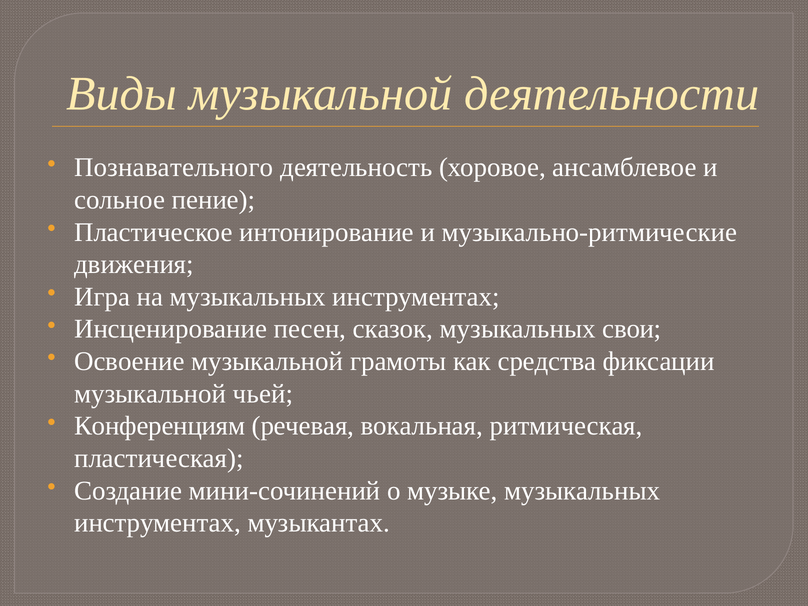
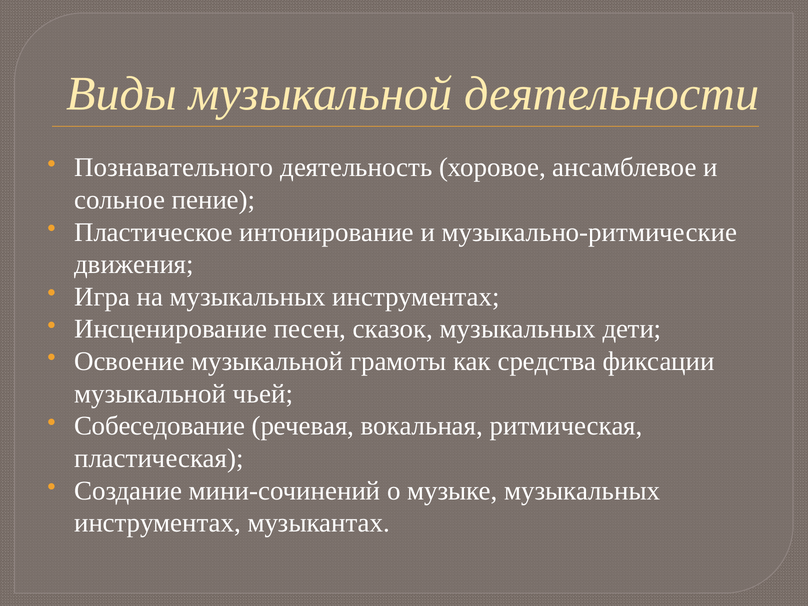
свои: свои -> дети (632, 329)
Конференциям: Конференциям -> Собеседование (160, 426)
